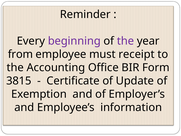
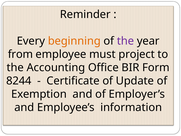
beginning colour: purple -> orange (74, 41)
receipt: receipt -> project (137, 54)
3815: 3815 -> 8244 (19, 81)
